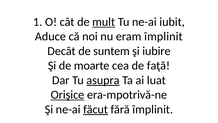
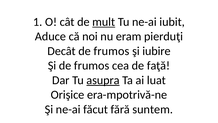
eram împlinit: împlinit -> pierduţi (164, 36)
Decât de suntem: suntem -> frumos (111, 51)
Şi de moarte: moarte -> frumos (92, 65)
Orişice underline: present -> none (68, 94)
făcut underline: present -> none (96, 109)
fără împlinit: împlinit -> suntem (153, 109)
